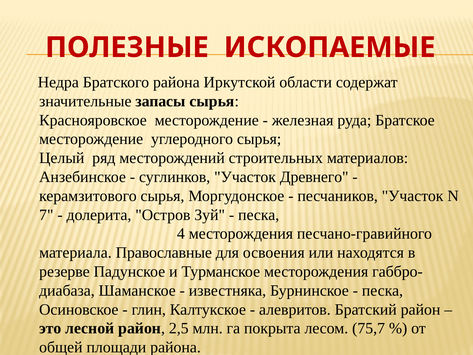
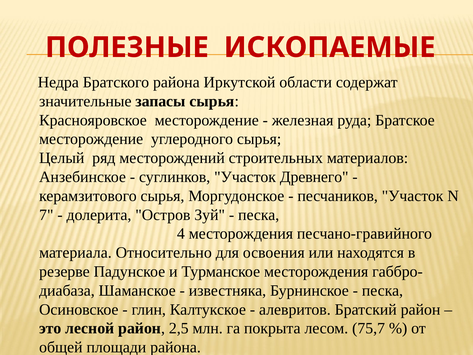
Православные: Православные -> Относительно (164, 253)
